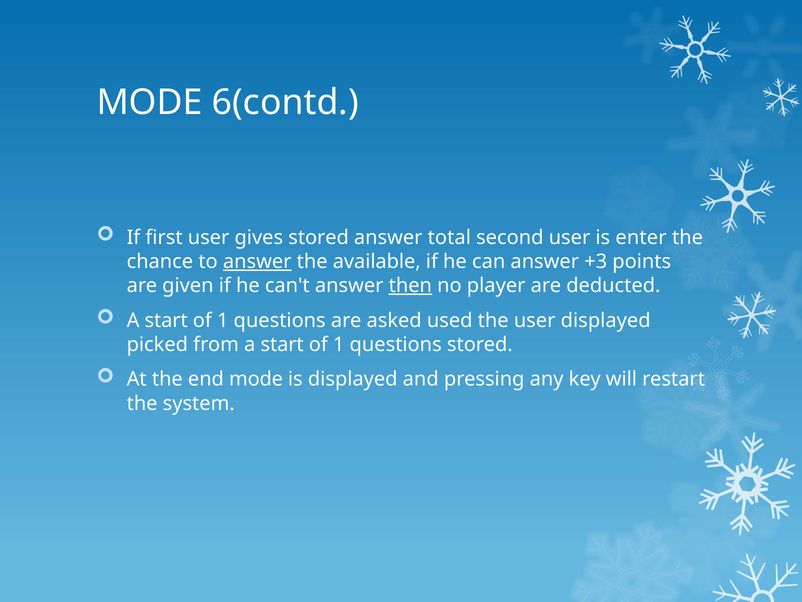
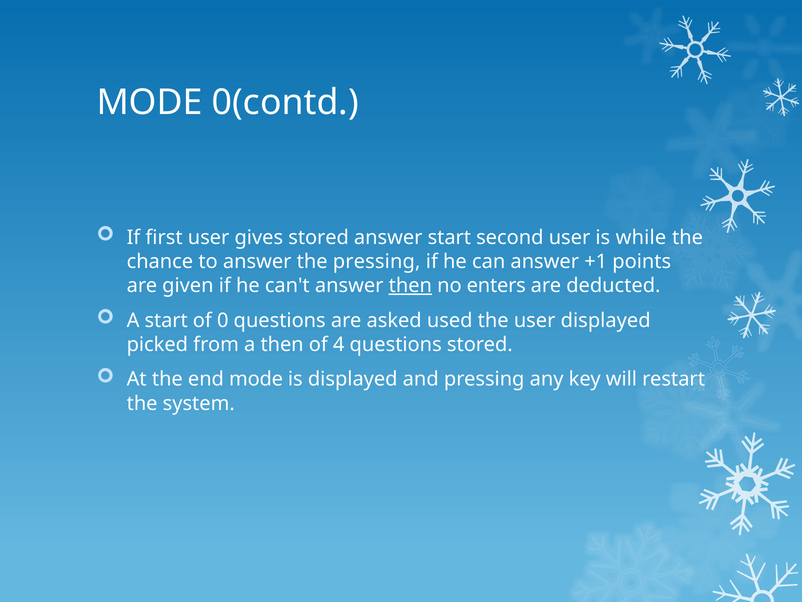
6(contd: 6(contd -> 0(contd (285, 102)
answer total: total -> start (449, 237)
enter: enter -> while (641, 237)
answer underline: present -> none (257, 261)
the available: available -> pressing (377, 261)
+3: +3 -> +1 (596, 261)
player: player -> enters (496, 285)
1: 1 -> 0 (223, 320)
from a start: start -> then (282, 344)
1: 1 -> 4 (339, 344)
